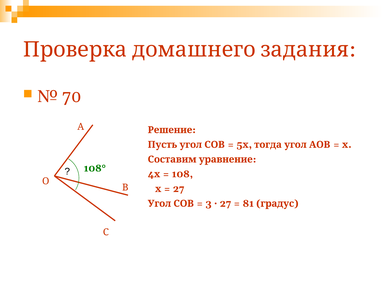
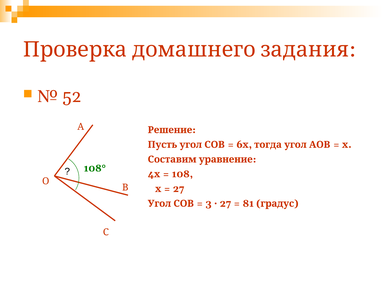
70: 70 -> 52 (72, 97)
5: 5 -> 6 (240, 145)
